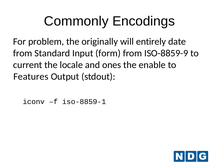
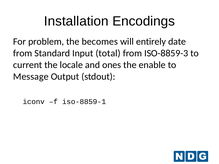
Commonly: Commonly -> Installation (76, 21)
originally: originally -> becomes (100, 42)
form: form -> total (108, 53)
ISO-8859-9: ISO-8859-9 -> ISO-8859-3 (166, 53)
Features: Features -> Message (31, 77)
